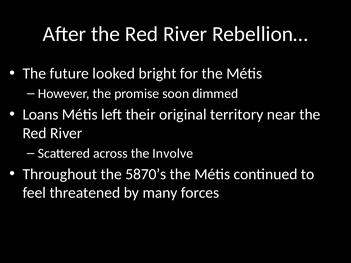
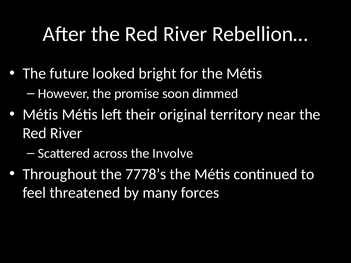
Loans: Loans -> Métis (40, 115)
5870’s: 5870’s -> 7778’s (146, 174)
